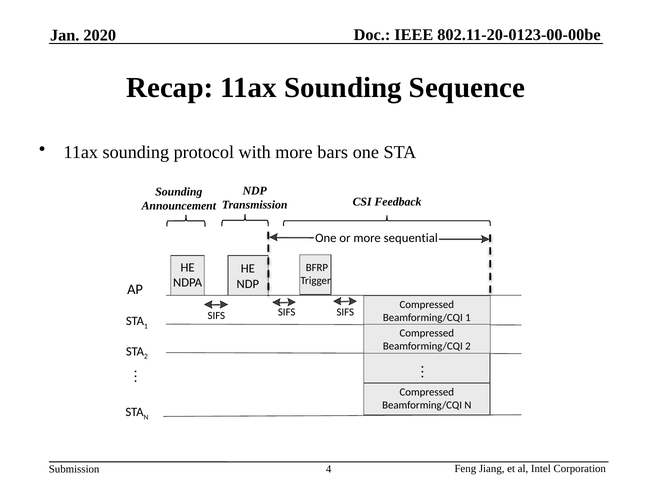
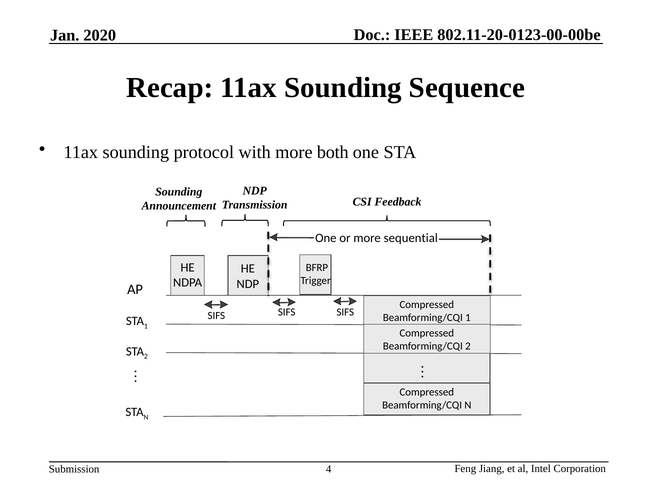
bars: bars -> both (333, 152)
